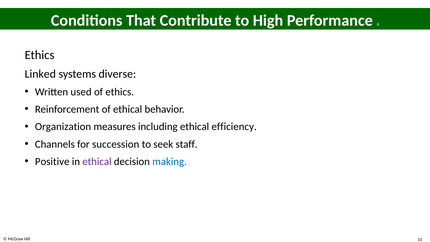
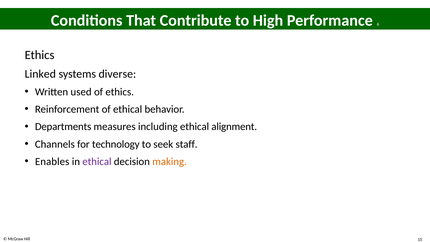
Organization: Organization -> Departments (63, 127)
efficiency: efficiency -> alignment (234, 127)
succession: succession -> technology (116, 144)
Positive: Positive -> Enables (52, 161)
making colour: blue -> orange (170, 161)
